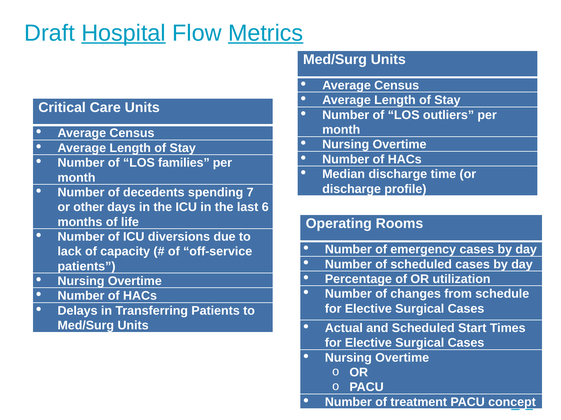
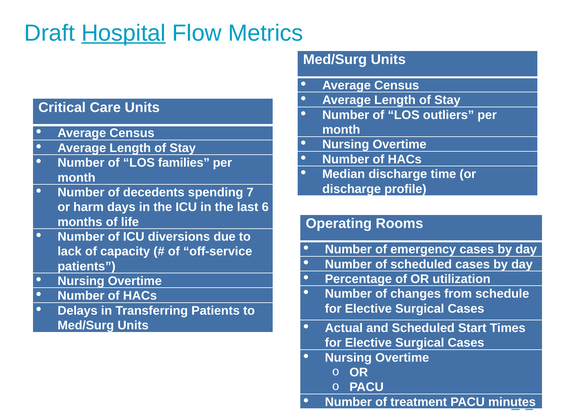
Metrics underline: present -> none (266, 33)
other: other -> harm (89, 208)
concept: concept -> minutes (512, 403)
